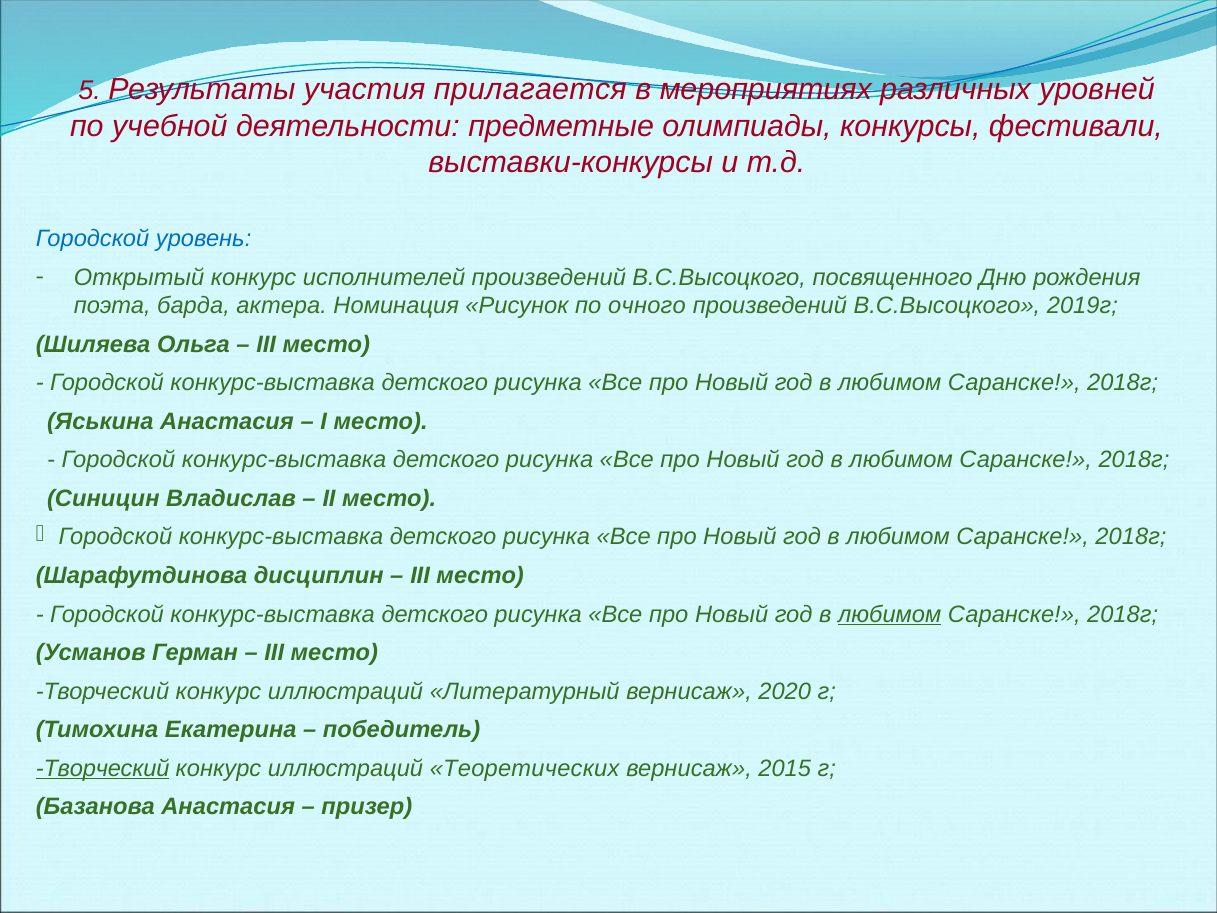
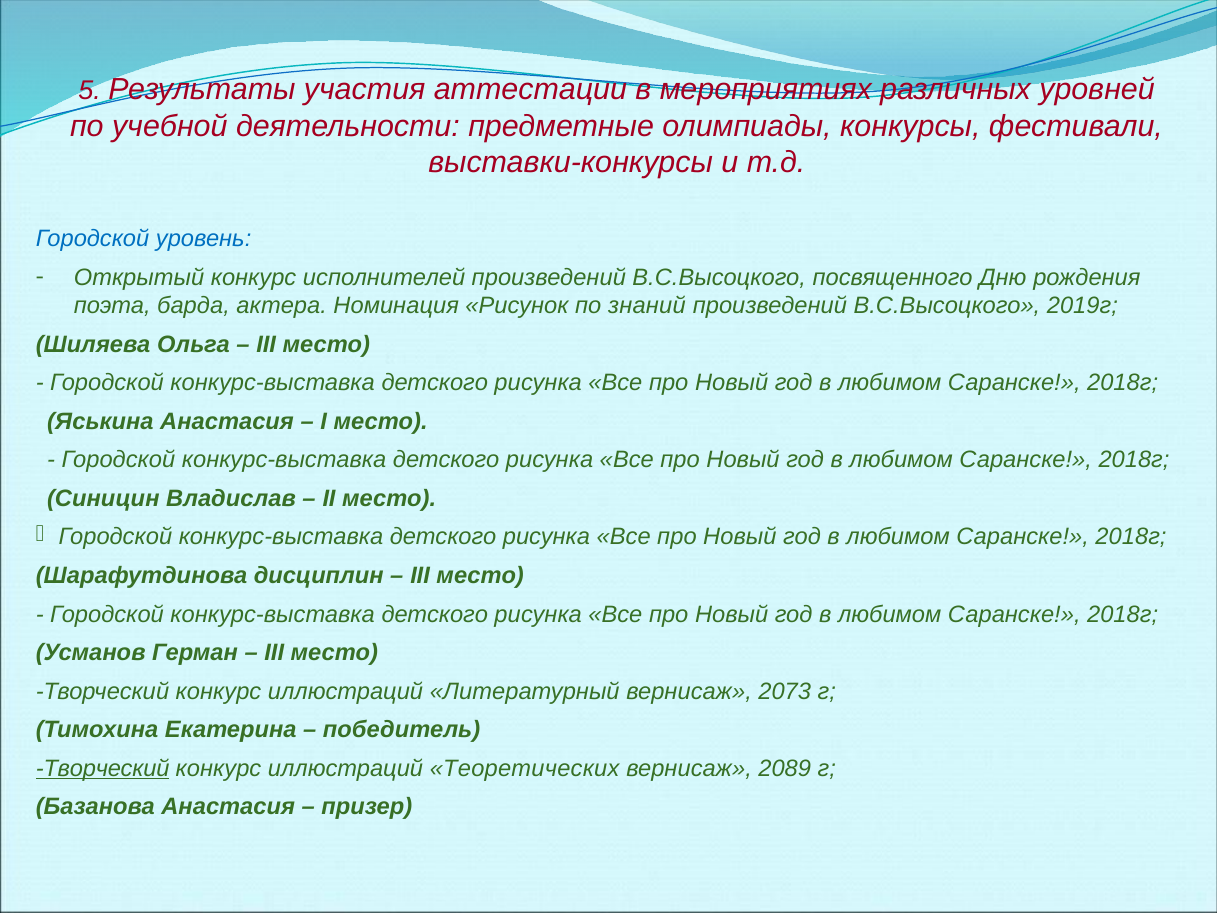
прилагается: прилагается -> аттестации (530, 90)
очного: очного -> знаний (647, 306)
любимом underline: present -> none (890, 614)
2020: 2020 -> 2073 (785, 691)
2015: 2015 -> 2089 (785, 768)
